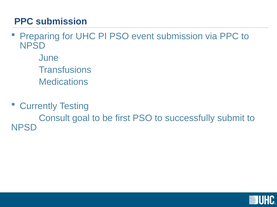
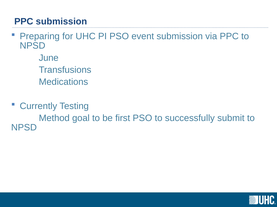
Consult: Consult -> Method (54, 119)
